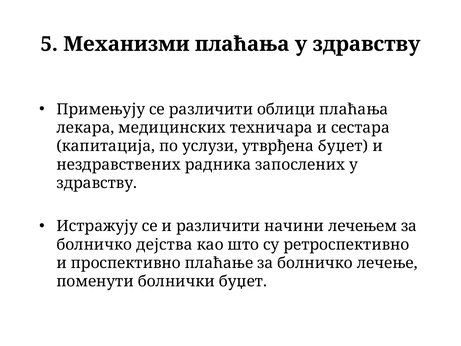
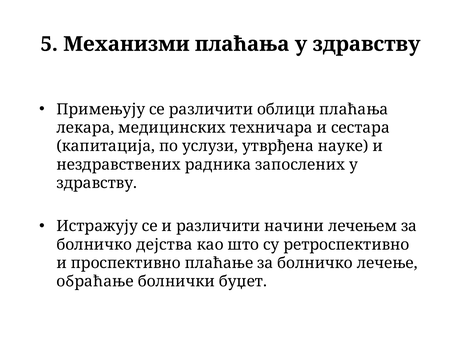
утврђена буџет: буџет -> науке (343, 146)
поменути: поменути -> обраћање (95, 281)
